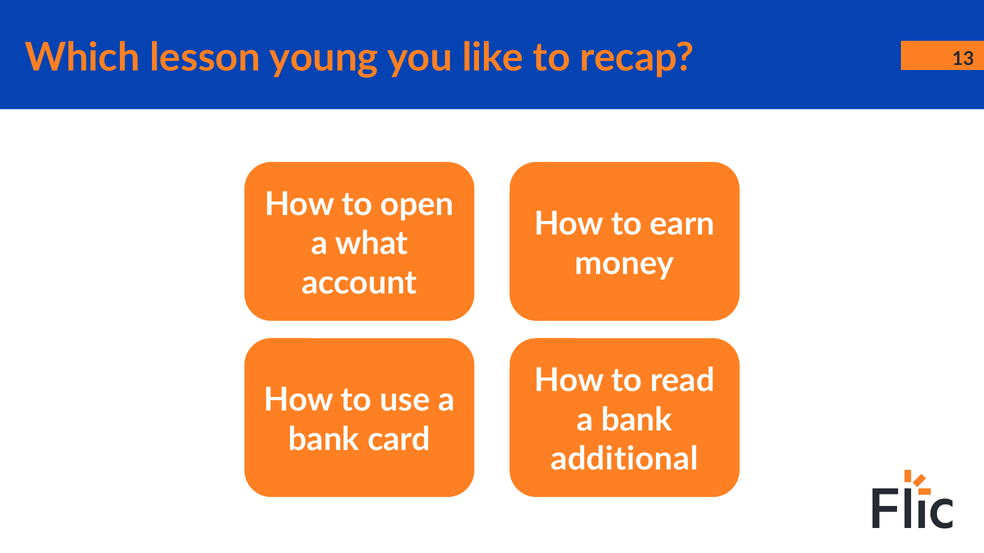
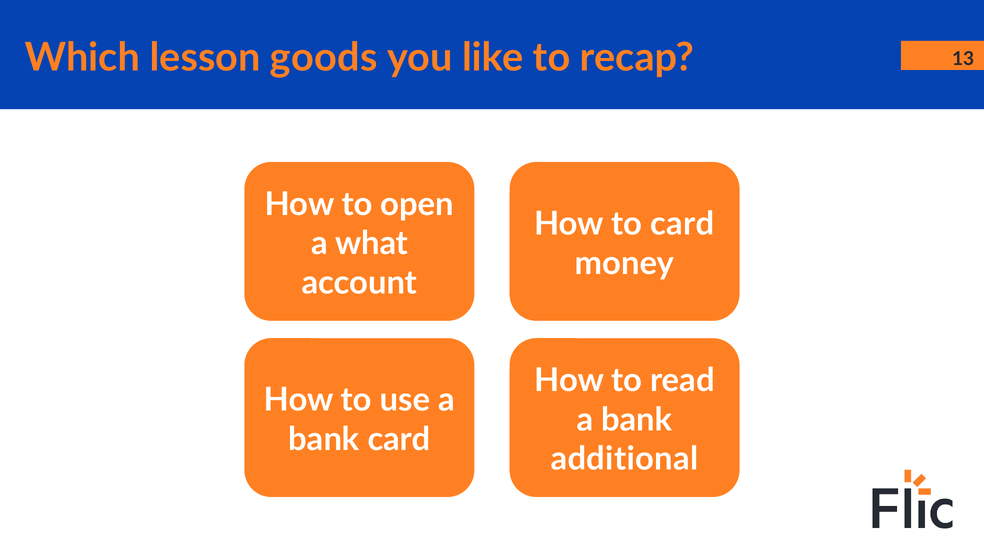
young: young -> goods (324, 58)
to earn: earn -> card (682, 224)
